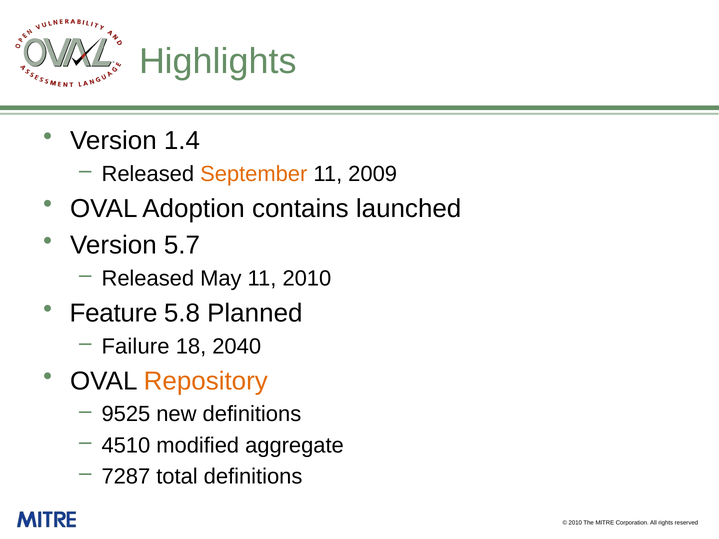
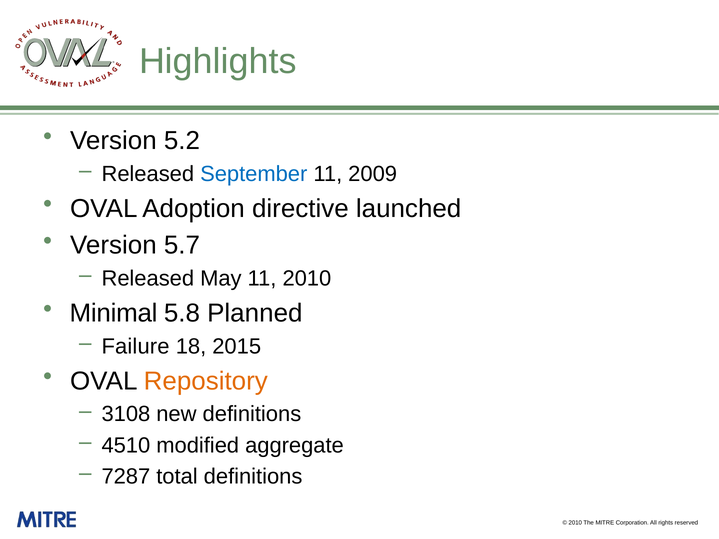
1.4: 1.4 -> 5.2 (182, 141)
September colour: orange -> blue (254, 174)
contains: contains -> directive (300, 209)
Feature: Feature -> Minimal (114, 313)
2040: 2040 -> 2015 (237, 347)
9525: 9525 -> 3108 (126, 414)
